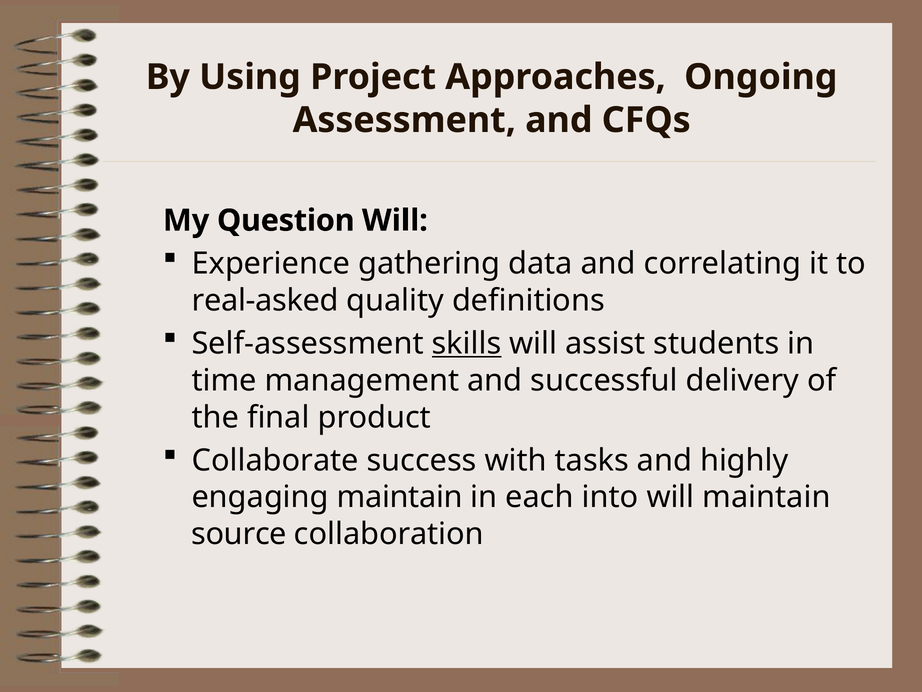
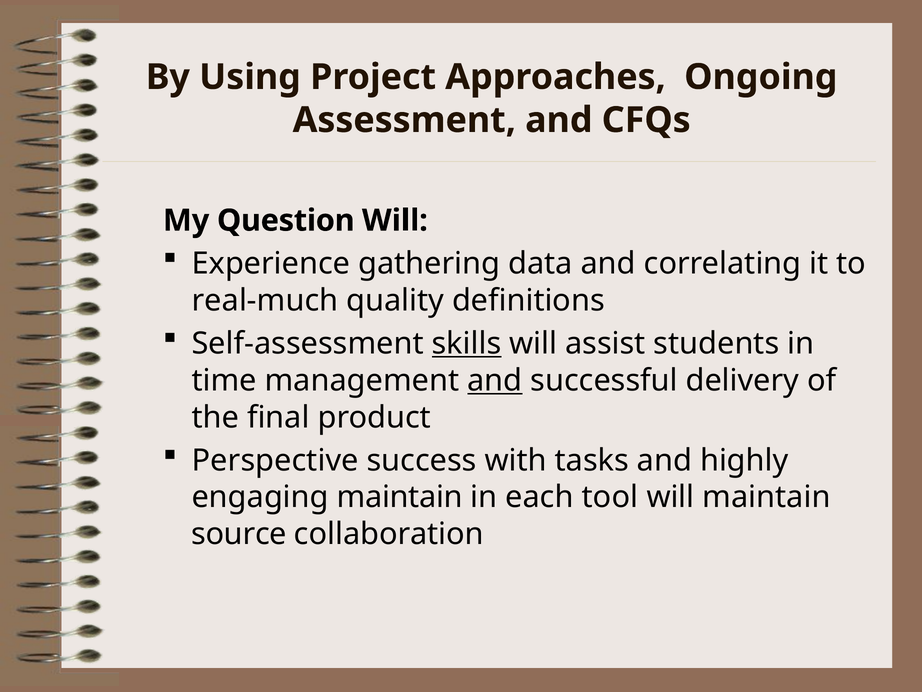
real-asked: real-asked -> real-much (265, 300)
and underline: none -> present (495, 380)
Collaborate: Collaborate -> Perspective (275, 460)
into: into -> tool (610, 497)
